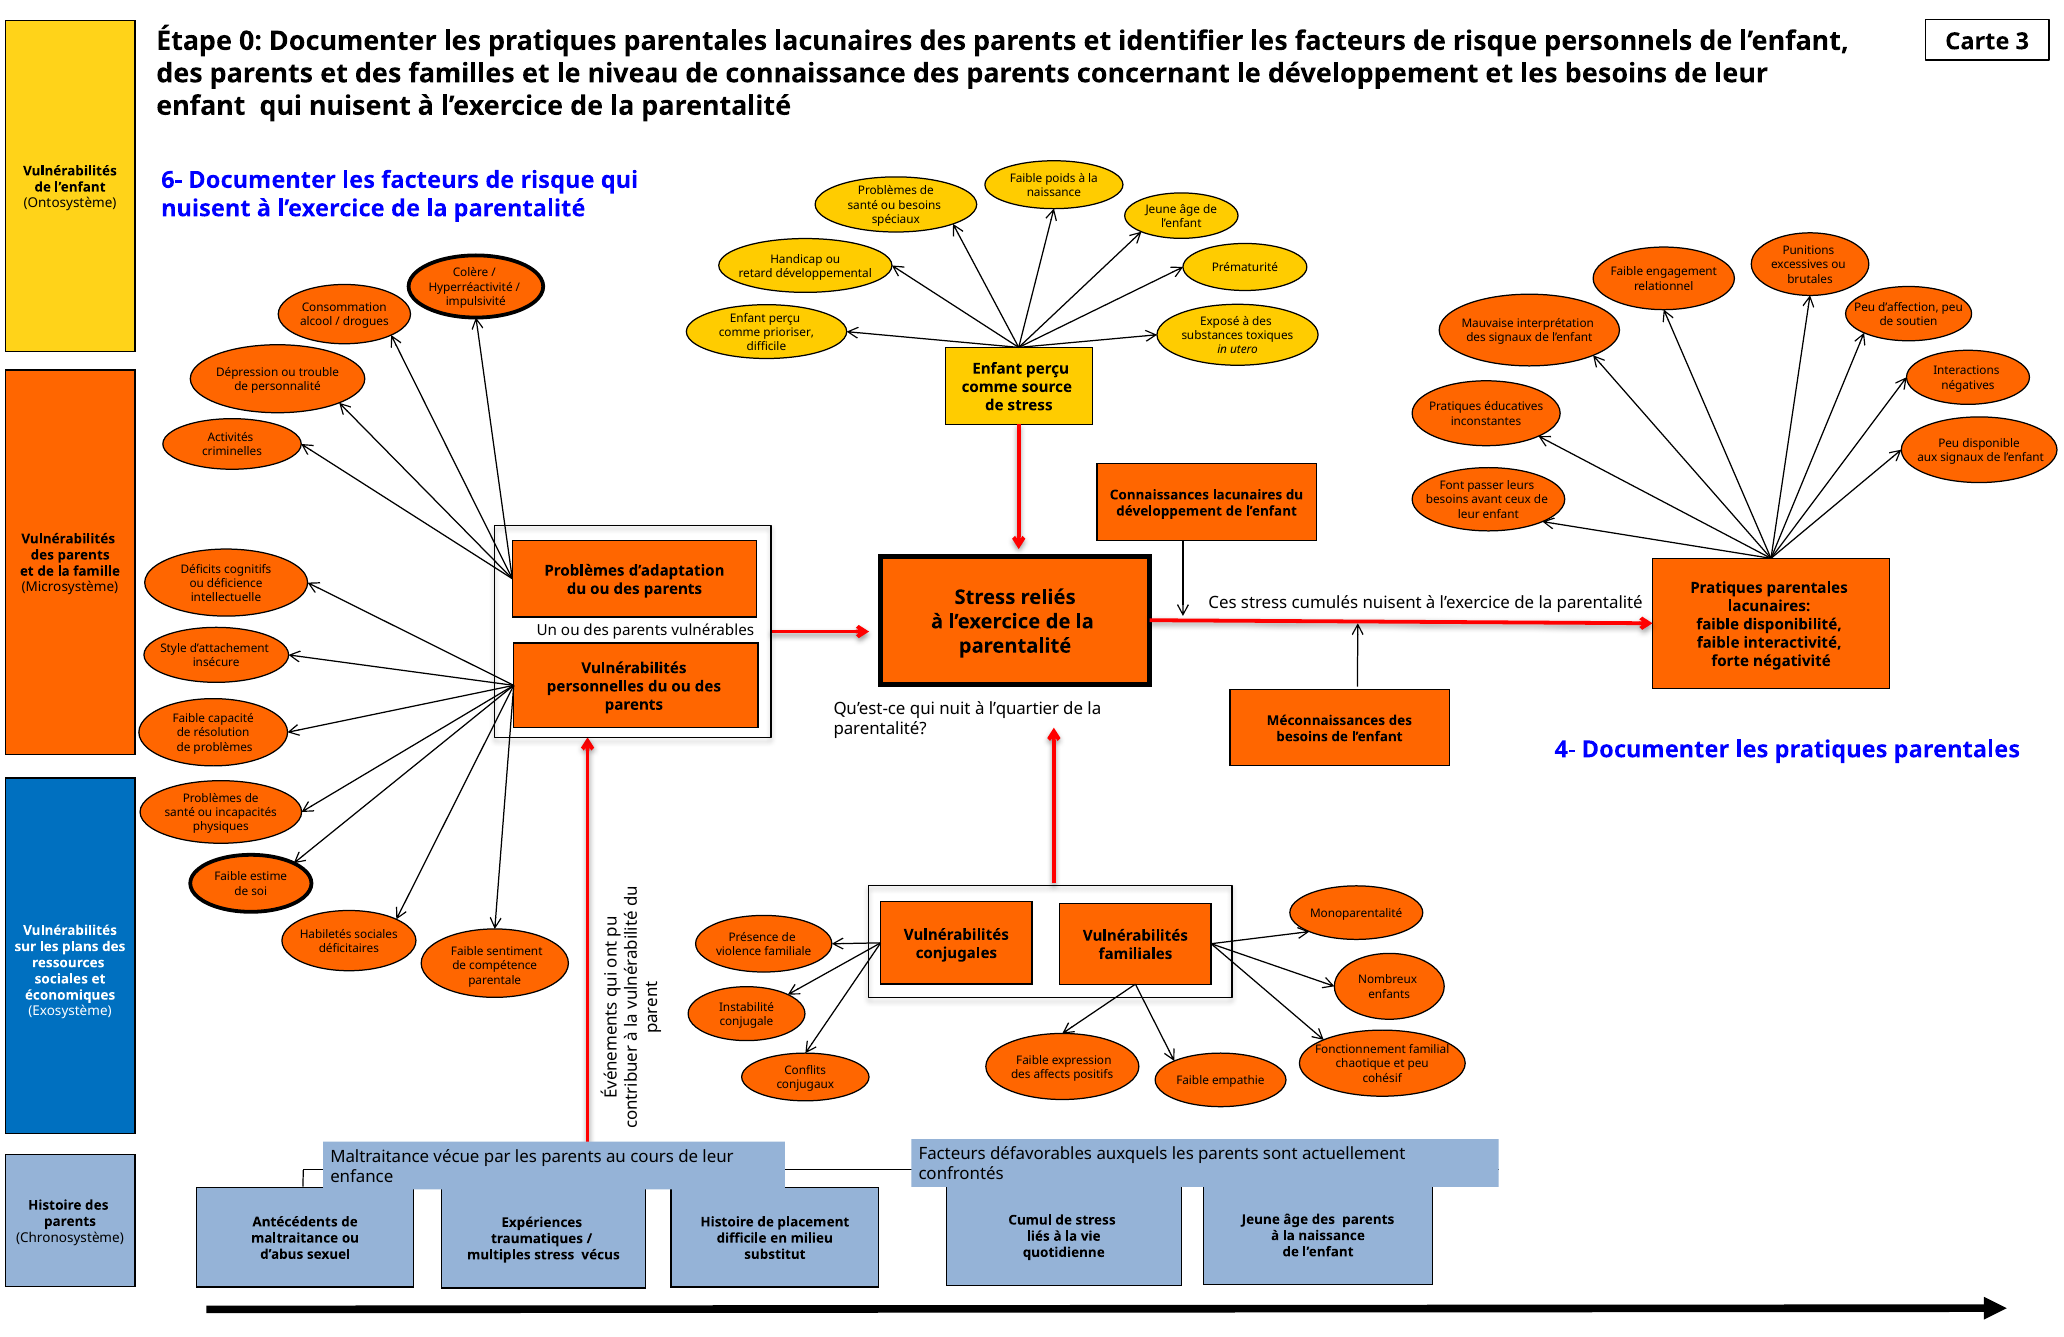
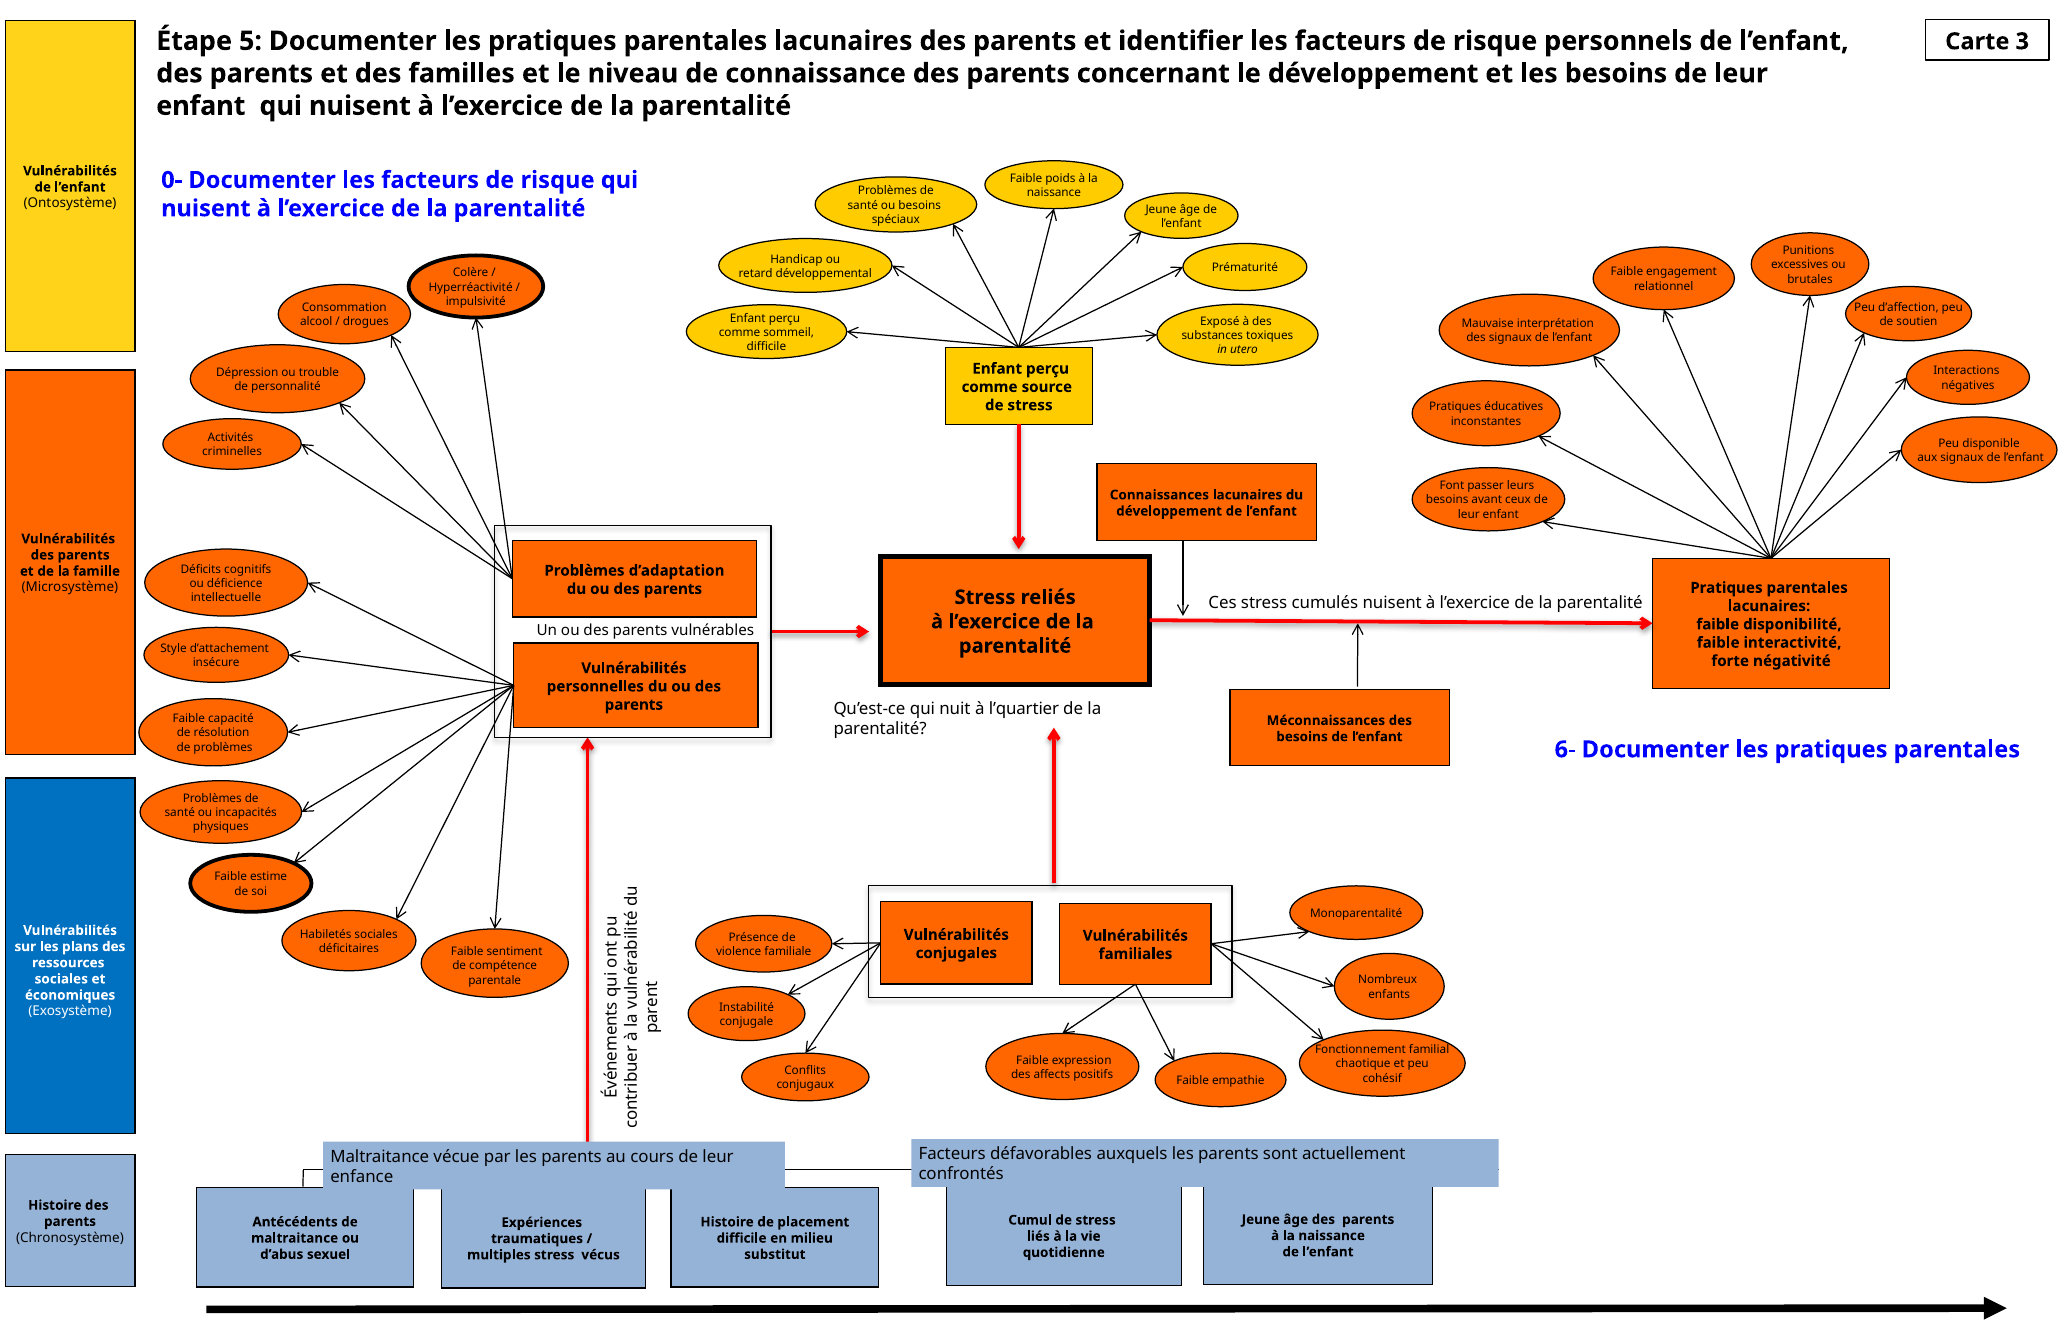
0: 0 -> 5 (250, 41)
6-: 6- -> 0- (172, 180)
prioriser: prioriser -> sommeil (789, 332)
4-: 4- -> 6- (1565, 749)
